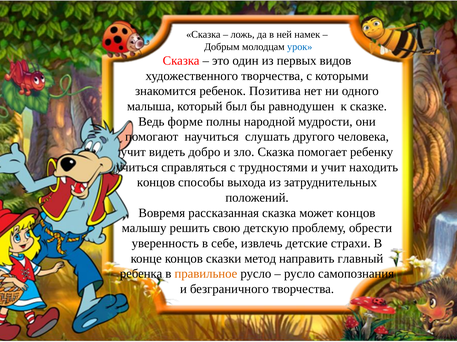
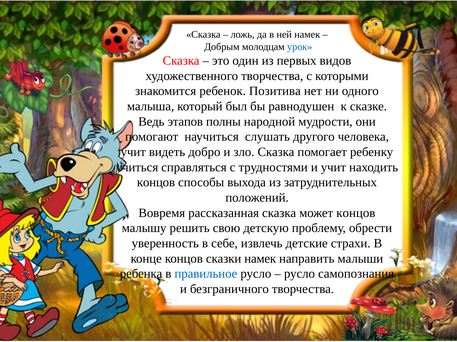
форме: форме -> этапов (185, 122)
сказки метод: метод -> намек (260, 259)
главный: главный -> малыши (360, 259)
правильное colour: orange -> blue (206, 274)
